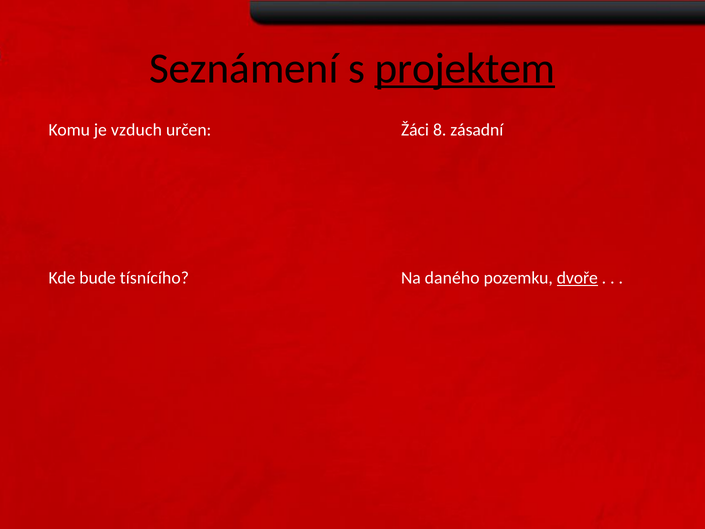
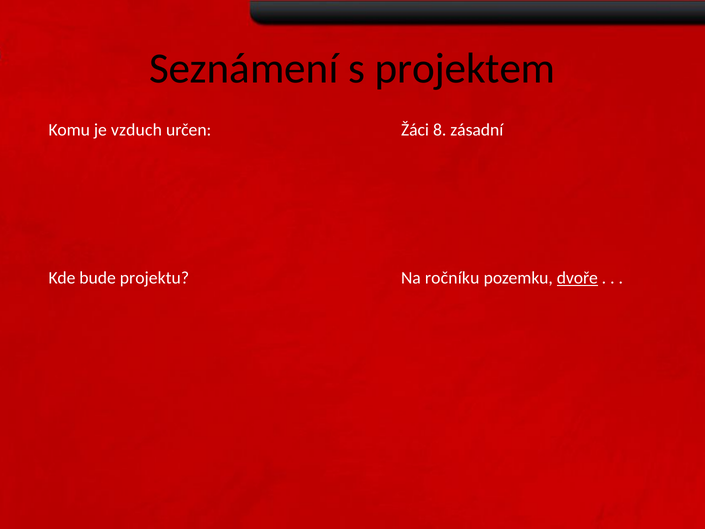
projektem underline: present -> none (465, 68)
tísnícího: tísnícího -> projektu (154, 278)
daného: daného -> ročníku (452, 278)
